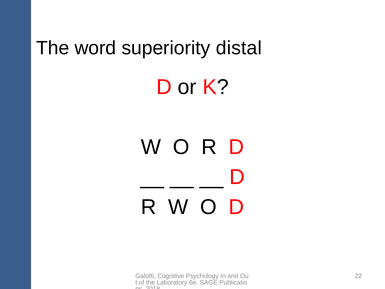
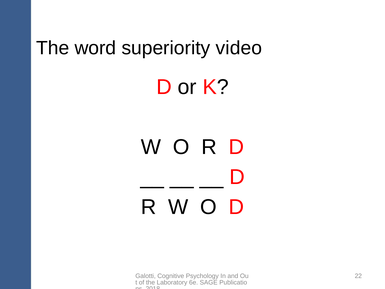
distal: distal -> video (239, 48)
